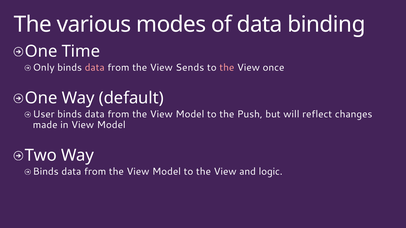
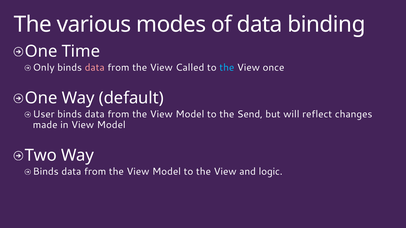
Sends: Sends -> Called (190, 68)
the colour: pink -> light blue (227, 68)
Push: Push -> Send (250, 114)
